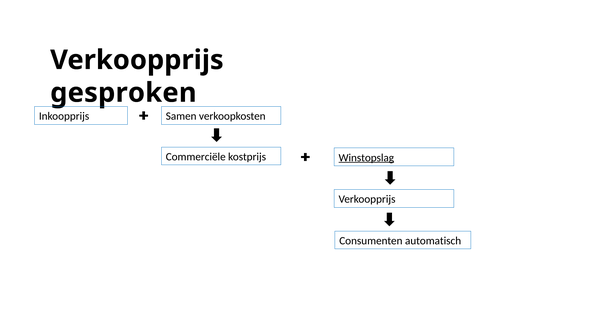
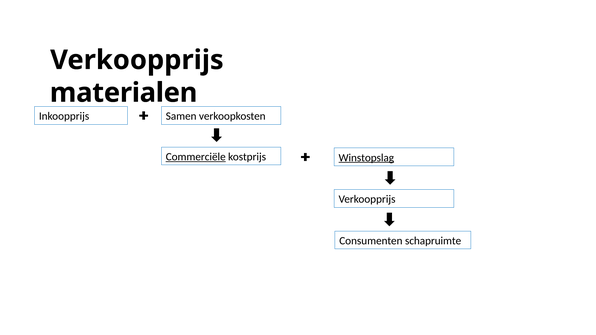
gesproken: gesproken -> materialen (124, 93)
Commerciële underline: none -> present (196, 157)
automatisch: automatisch -> schapruimte (433, 241)
